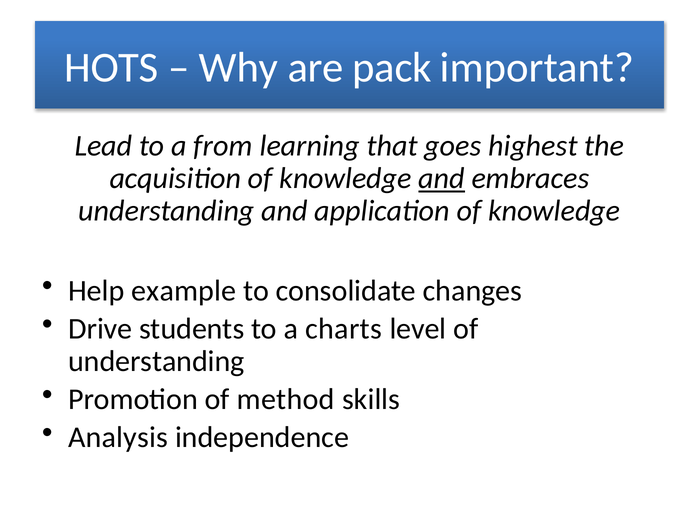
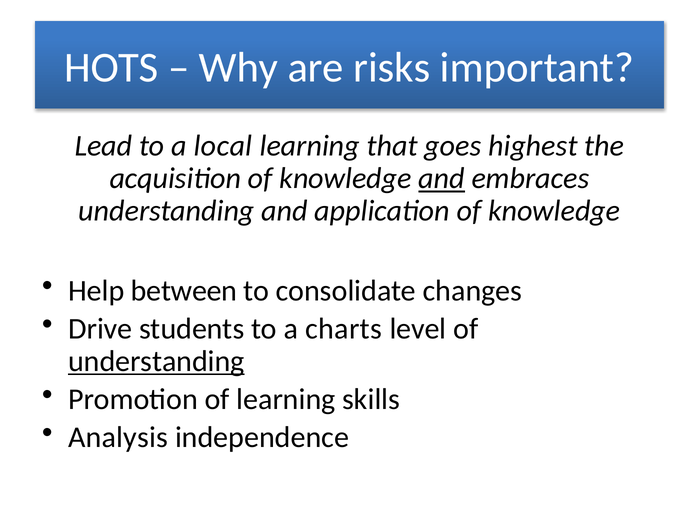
pack: pack -> risks (392, 68)
from: from -> local (223, 146)
example: example -> between (184, 291)
understanding underline: none -> present (156, 362)
of method: method -> learning (286, 400)
